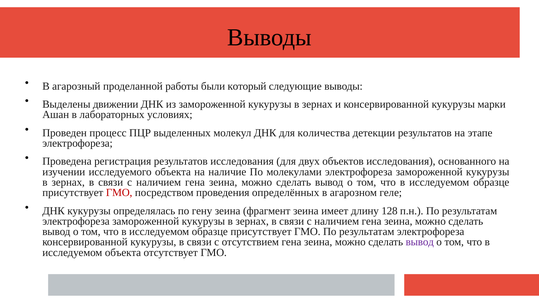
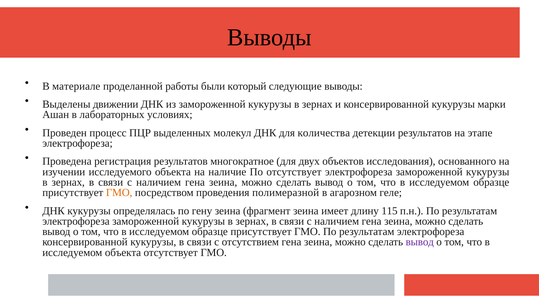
агарозный: агарозный -> материале (76, 86)
результатов исследования: исследования -> многократное (242, 162)
По молекулами: молекулами -> отсутствует (294, 172)
ГМО colour: red -> orange (119, 193)
определённых: определённых -> полимеразной (286, 193)
128: 128 -> 115 (390, 211)
